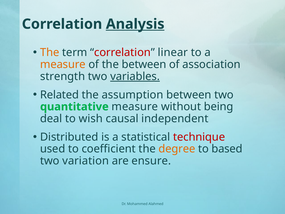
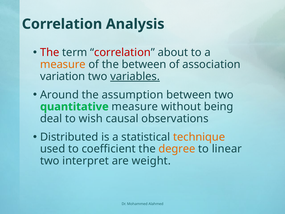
Analysis underline: present -> none (135, 24)
The colour: orange -> red (50, 52)
linear: linear -> about (173, 52)
strength: strength -> variation (63, 76)
Related: Related -> Around (59, 95)
independent: independent -> observations (175, 119)
technique colour: red -> orange (199, 137)
based: based -> linear (227, 149)
variation: variation -> interpret (86, 161)
ensure: ensure -> weight (151, 161)
